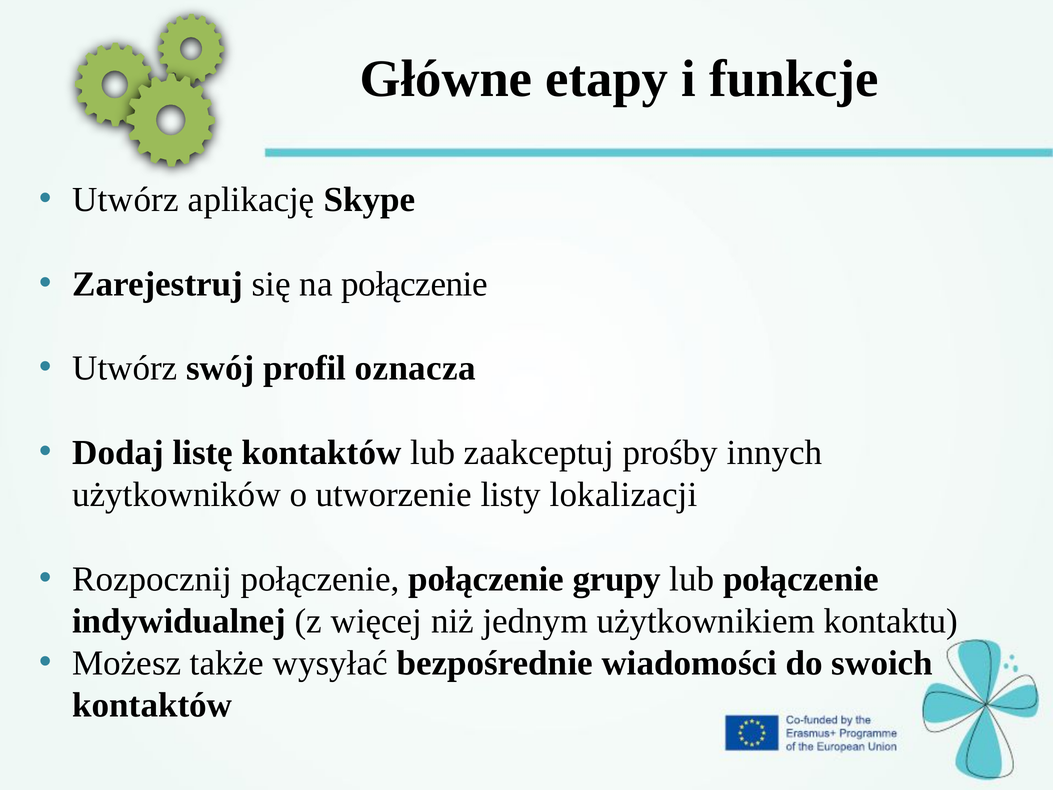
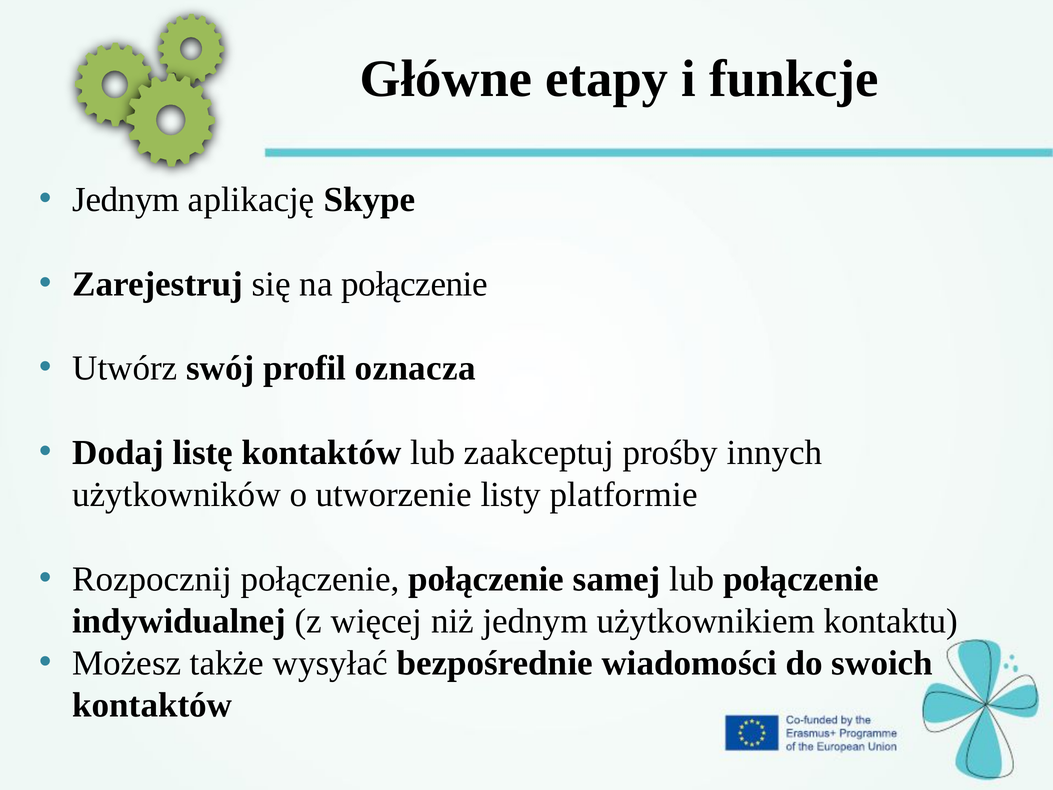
Utwórz: Utwórz -> Jednym (126, 200)
lokalizacji: lokalizacji -> platformie (624, 495)
grupy: grupy -> samej (617, 579)
